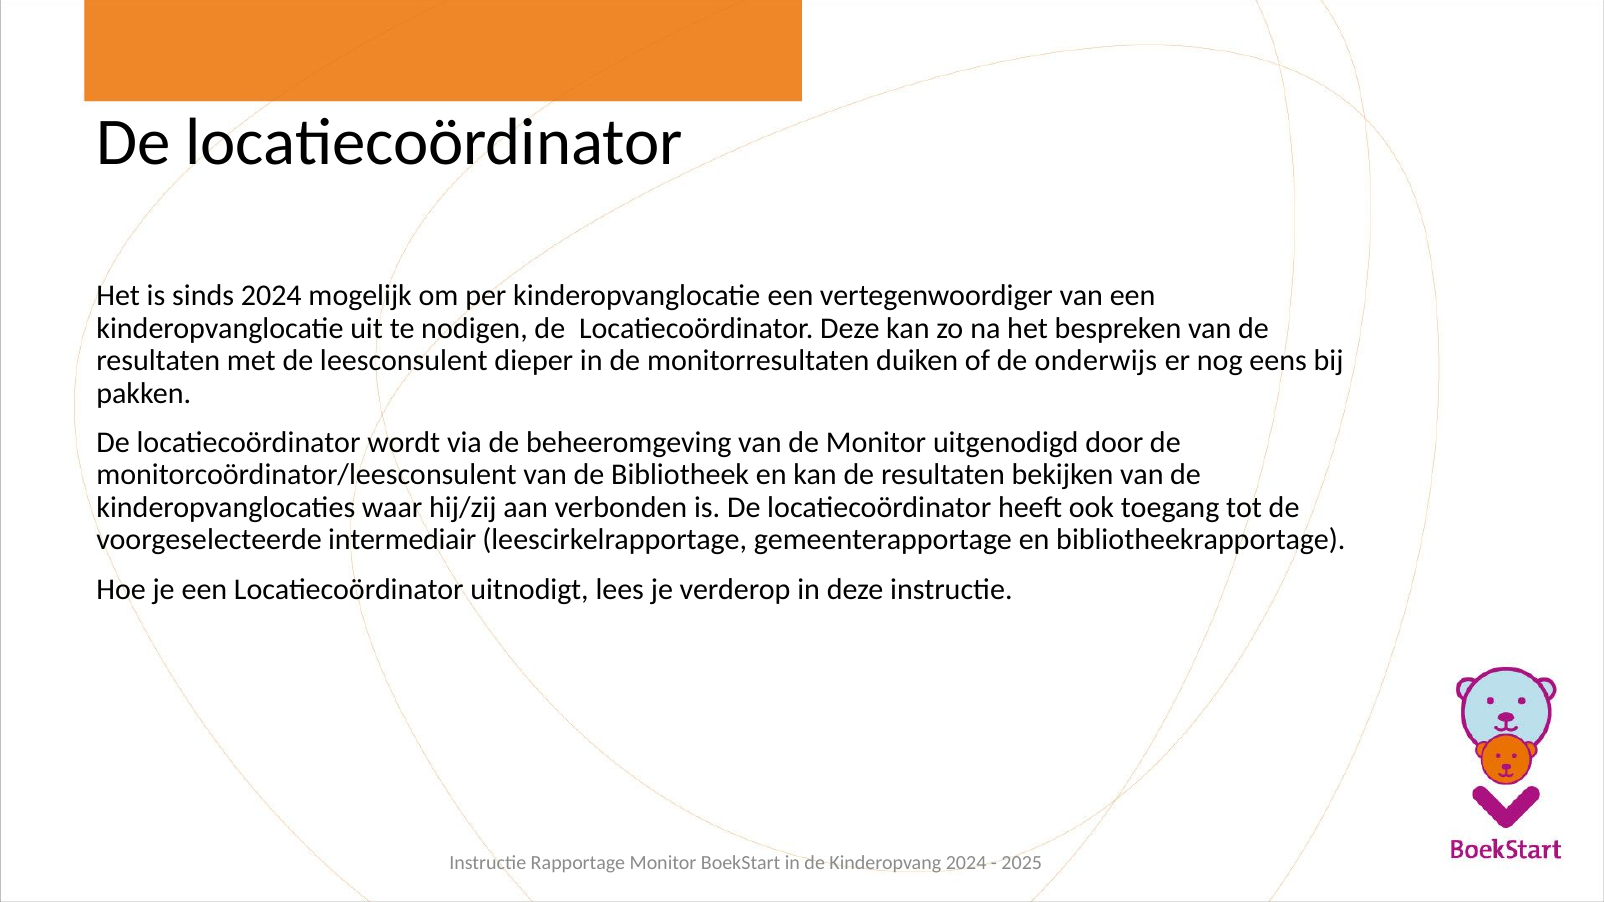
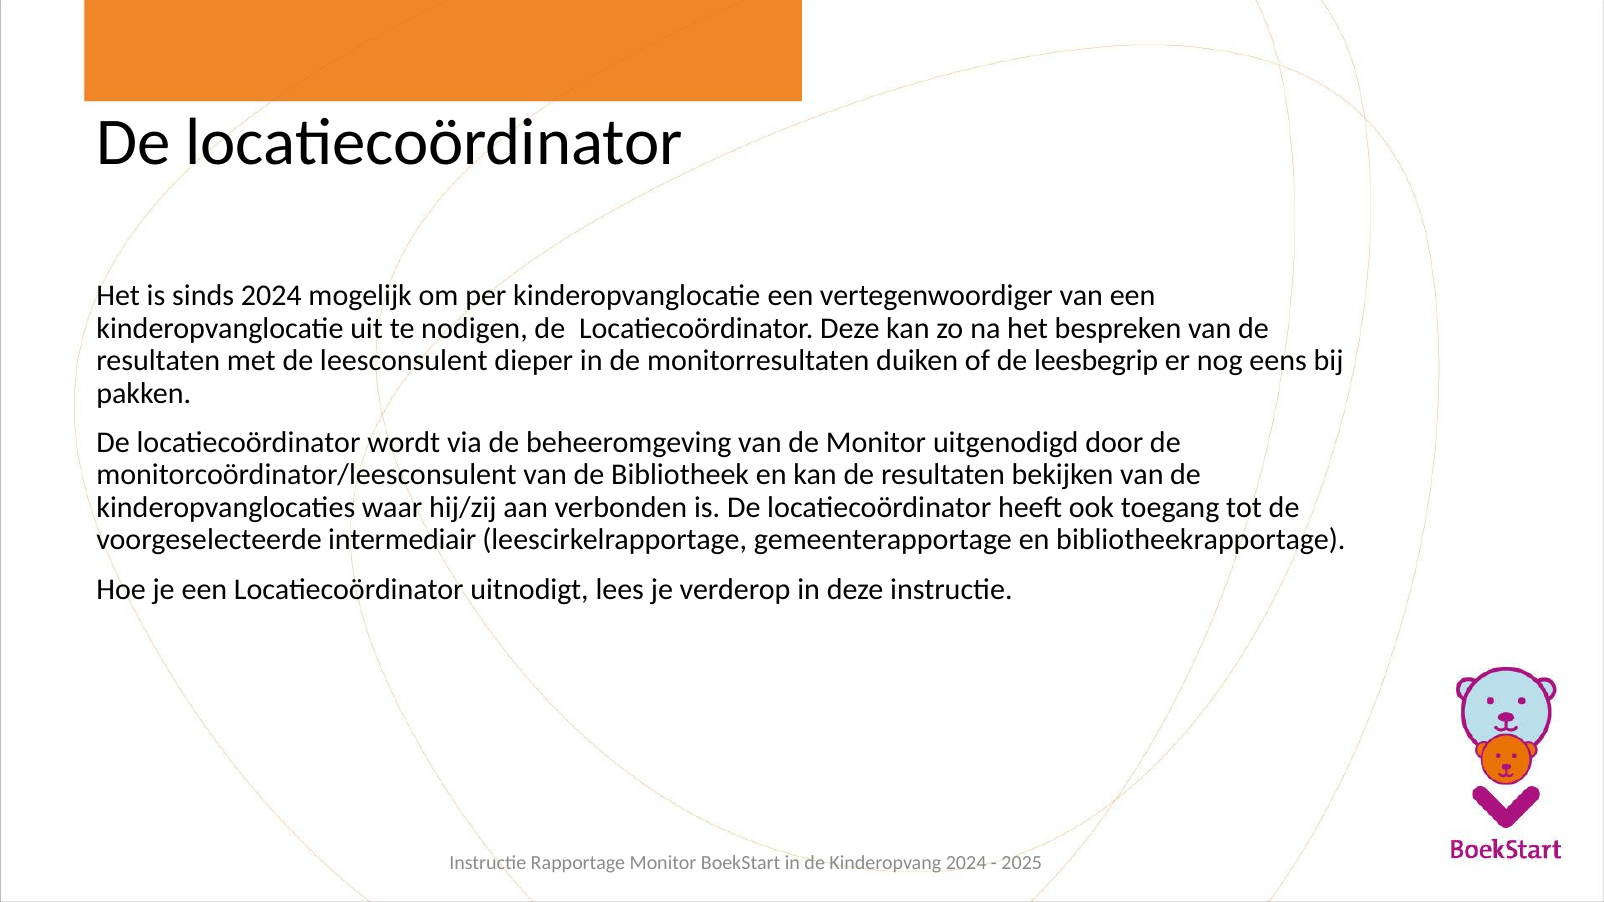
onderwijs: onderwijs -> leesbegrip (1096, 361)
